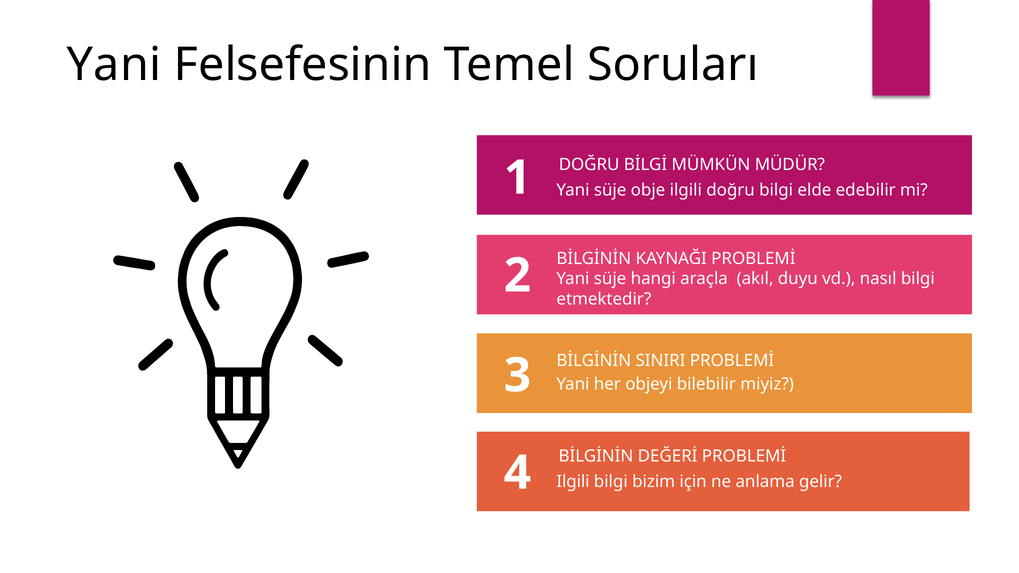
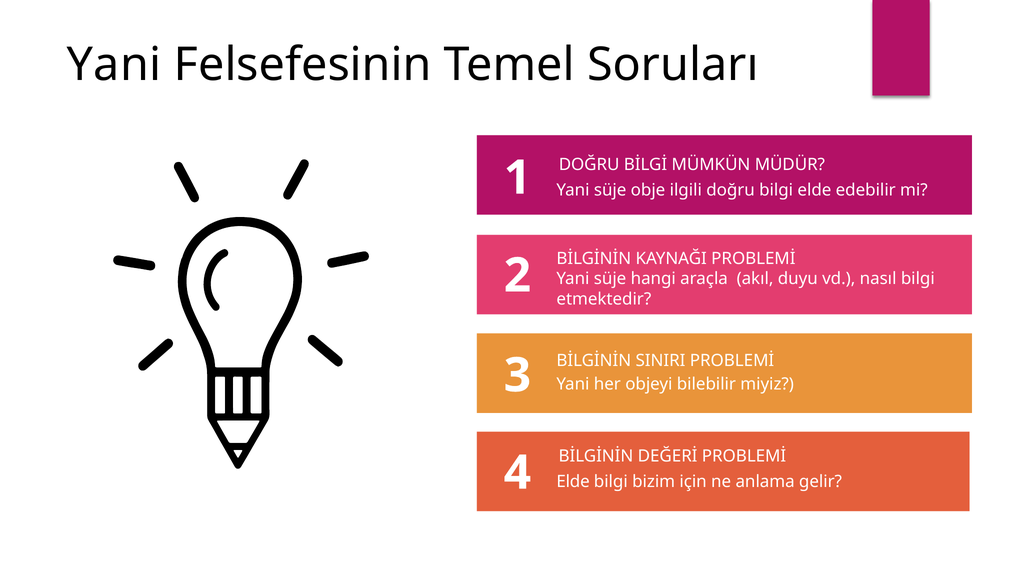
Ilgili: Ilgili -> Elde (573, 482)
